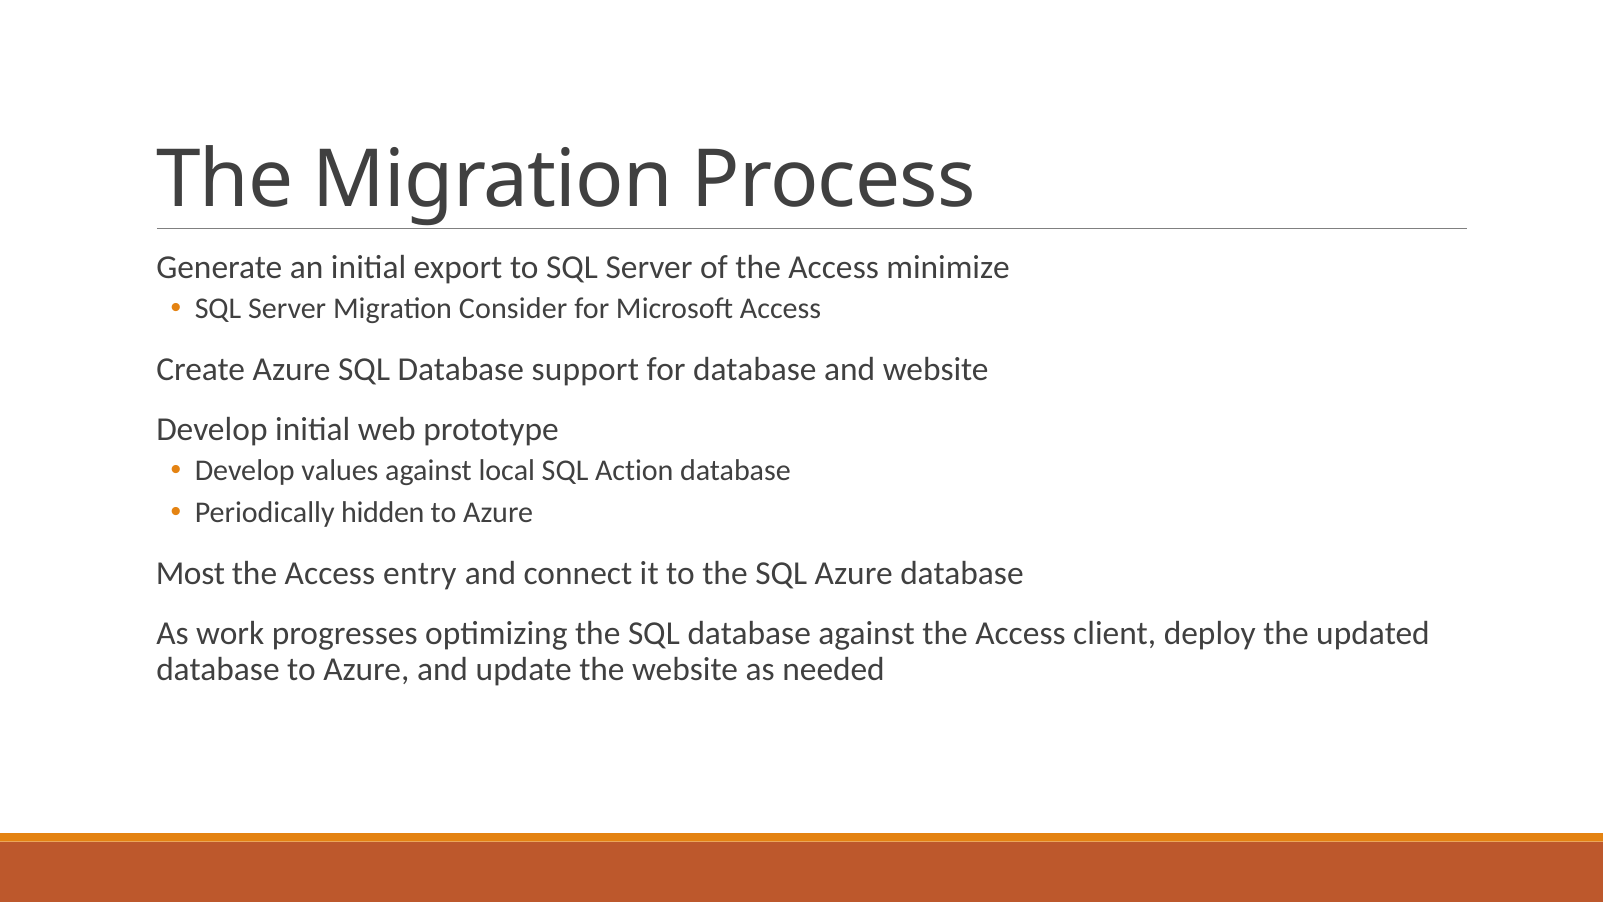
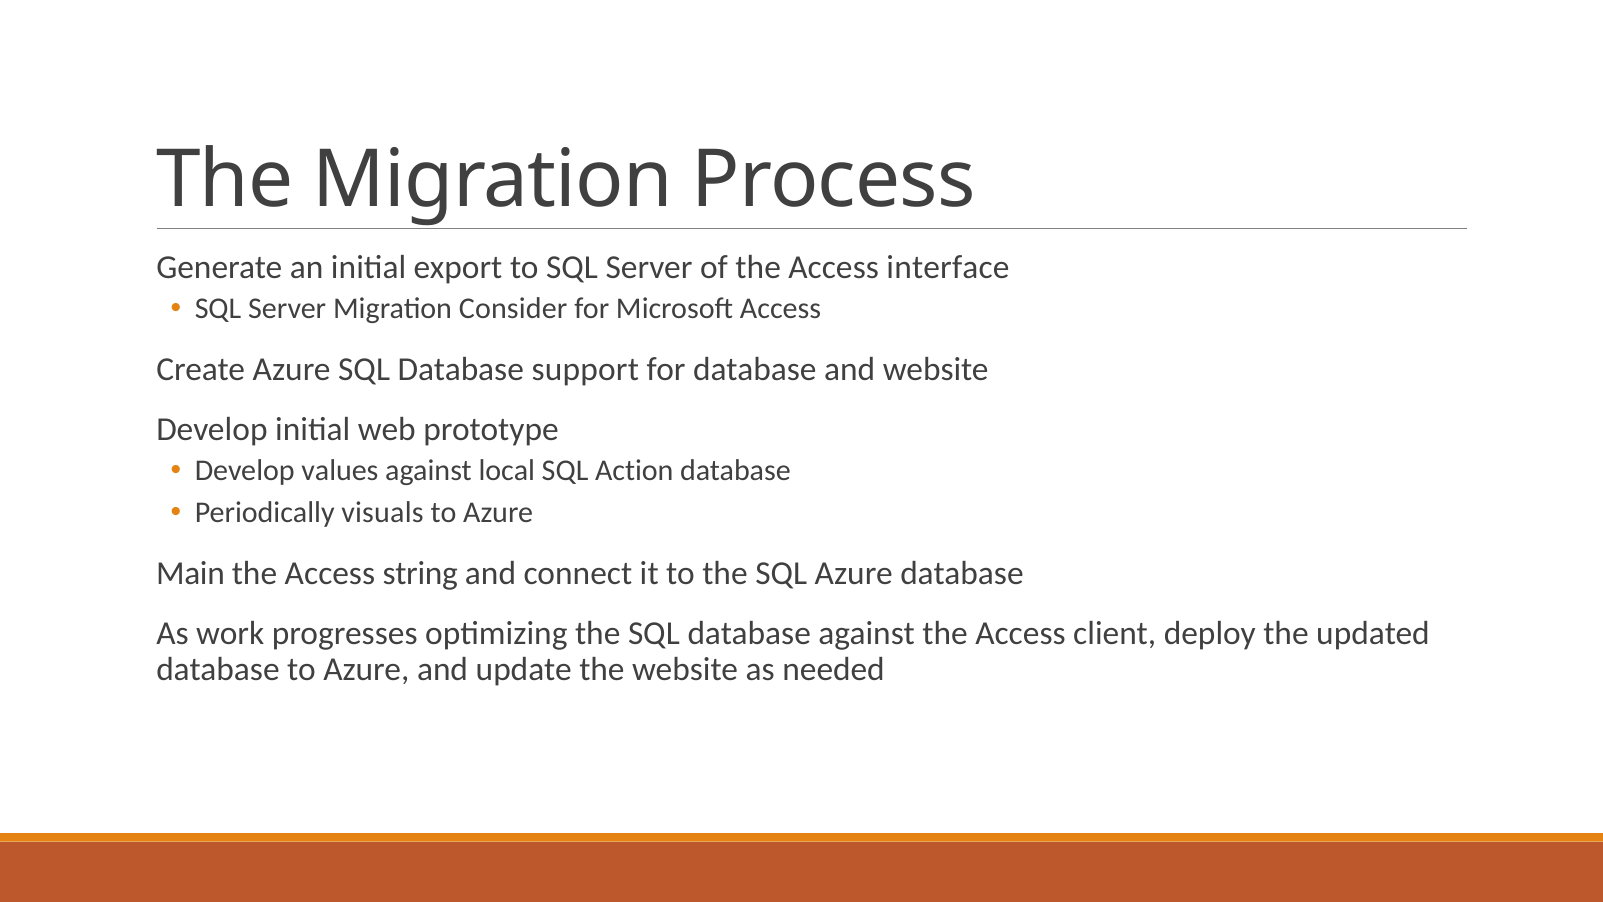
minimize: minimize -> interface (948, 268)
hidden: hidden -> visuals (382, 513)
Most: Most -> Main (190, 574)
entry: entry -> string (420, 574)
